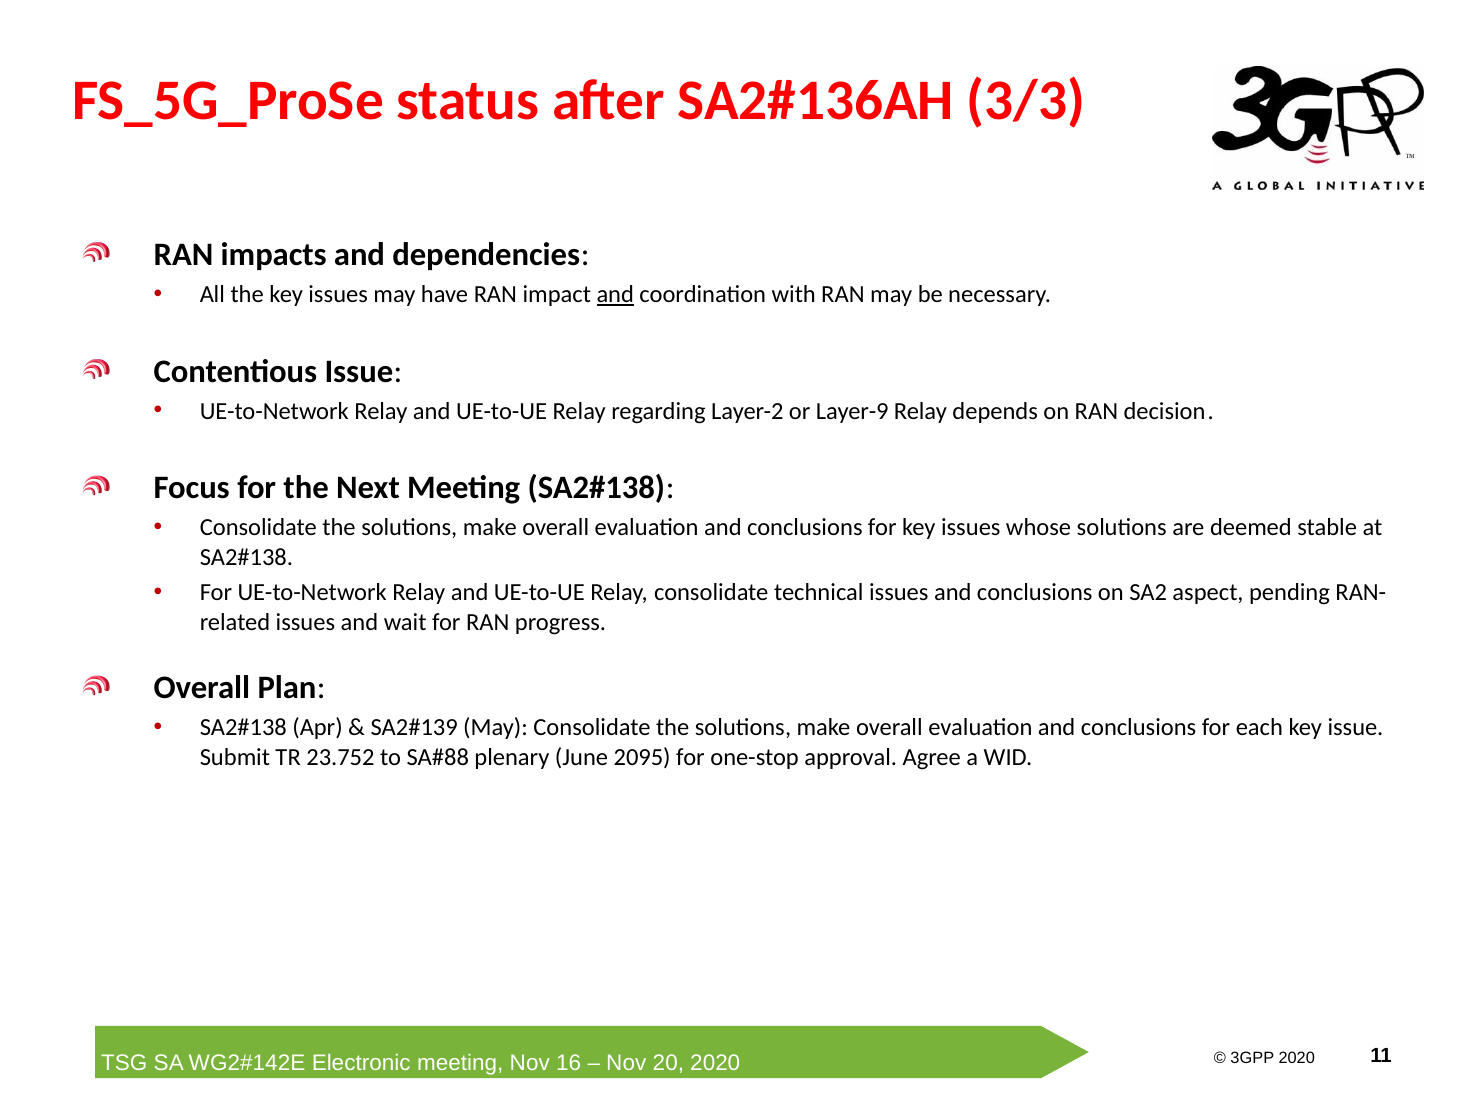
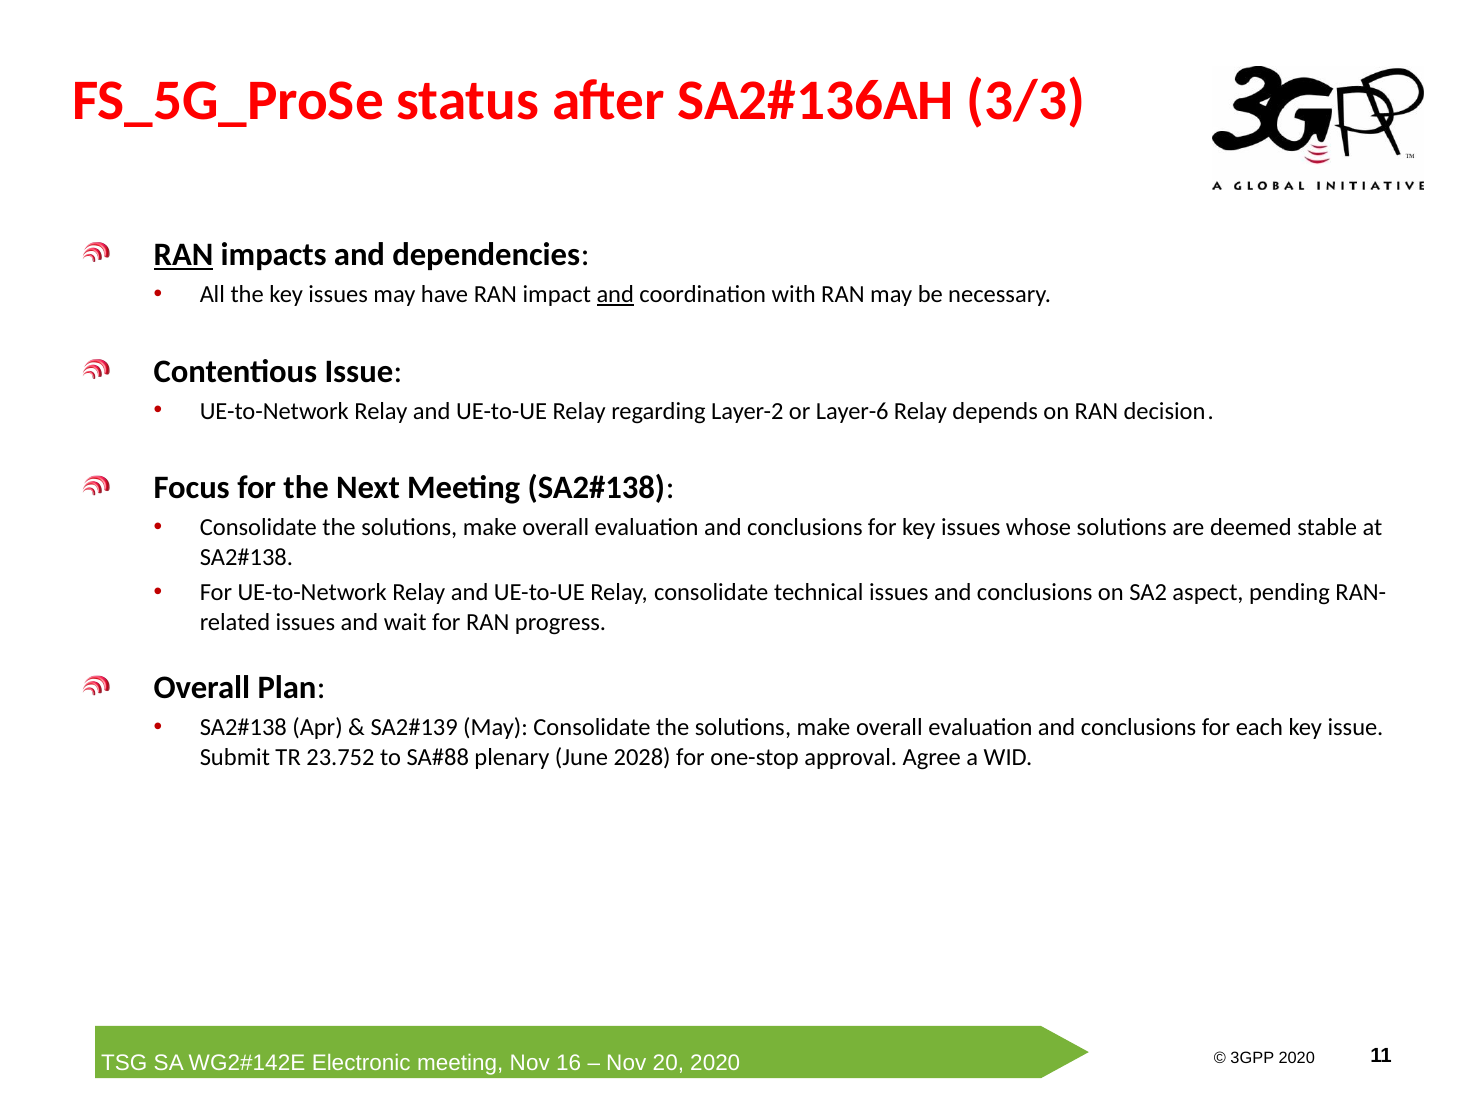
RAN underline: none -> present (184, 255)
Layer-9: Layer-9 -> Layer-6 (852, 411)
2095: 2095 -> 2028 (642, 758)
